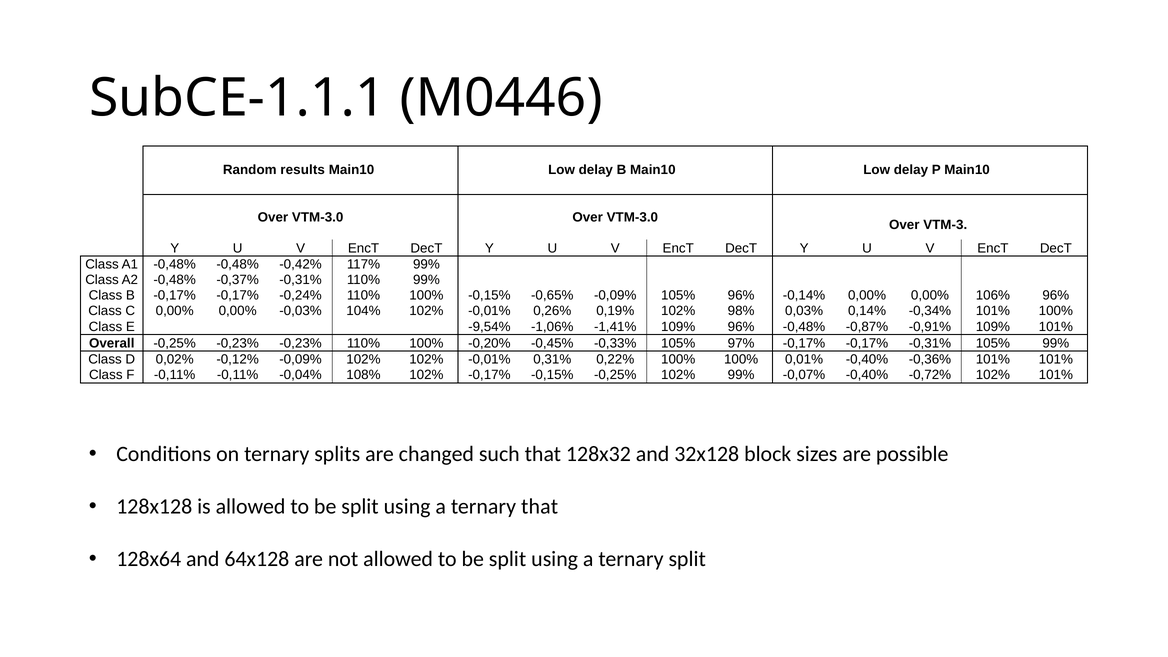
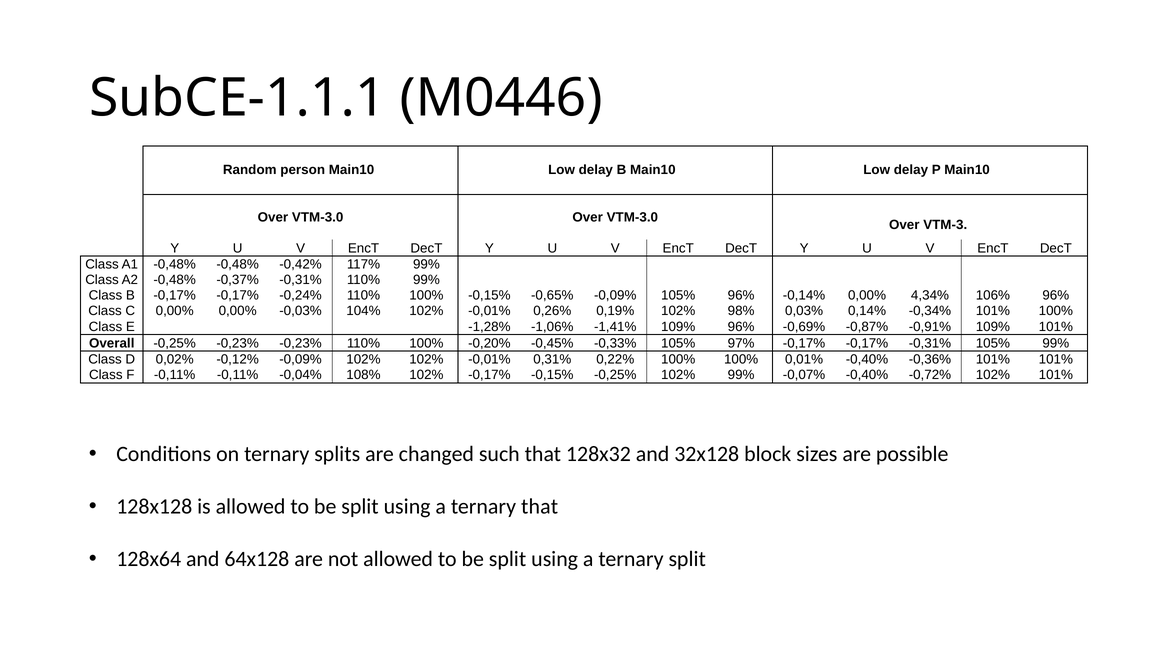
results: results -> person (303, 170)
-0,14% 0,00% 0,00%: 0,00% -> 4,34% (930, 295)
-9,54%: -9,54% -> -1,28% (489, 327)
96% -0,48%: -0,48% -> -0,69% (804, 327)
